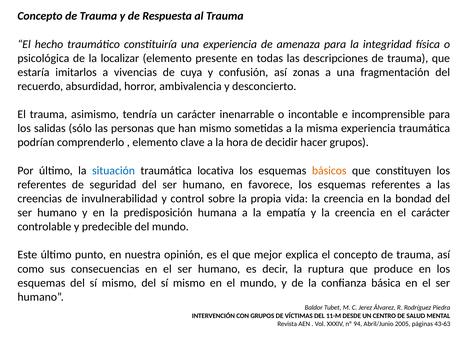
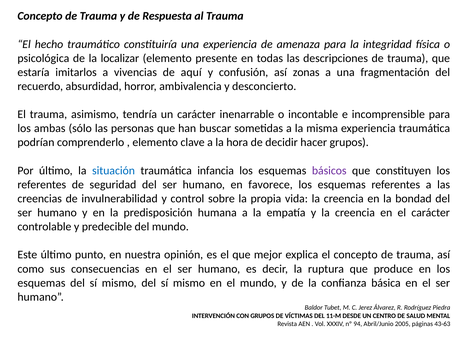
cuya: cuya -> aquí (191, 72)
salidas: salidas -> ambas (50, 128)
han mismo: mismo -> buscar (215, 128)
locativa: locativa -> infancia (216, 171)
básicos colour: orange -> purple (329, 171)
